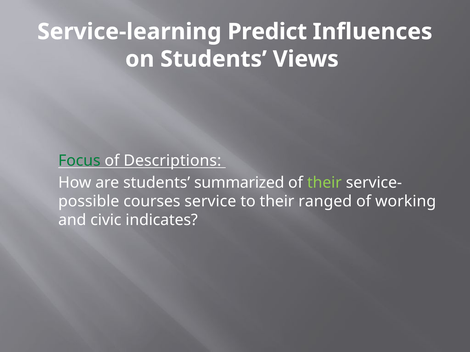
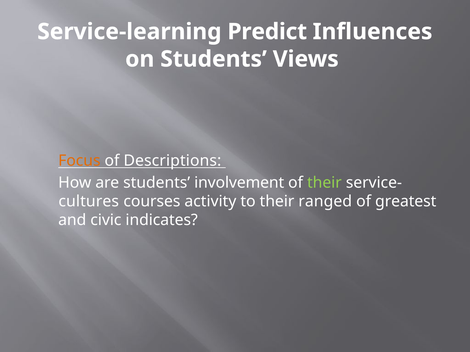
Focus colour: green -> orange (79, 161)
summarized: summarized -> involvement (239, 183)
possible: possible -> cultures (89, 202)
service: service -> activity (210, 202)
working: working -> greatest (406, 202)
